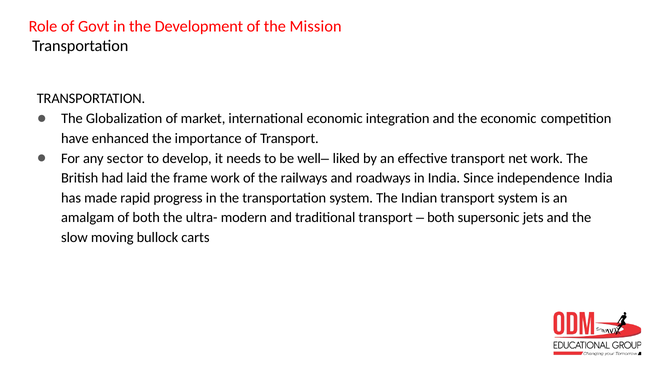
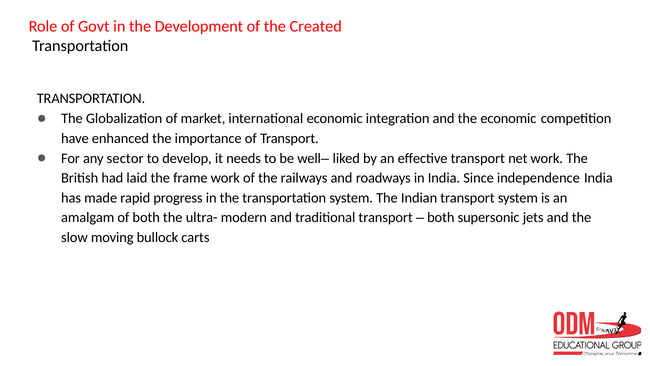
Mission: Mission -> Created (316, 26)
